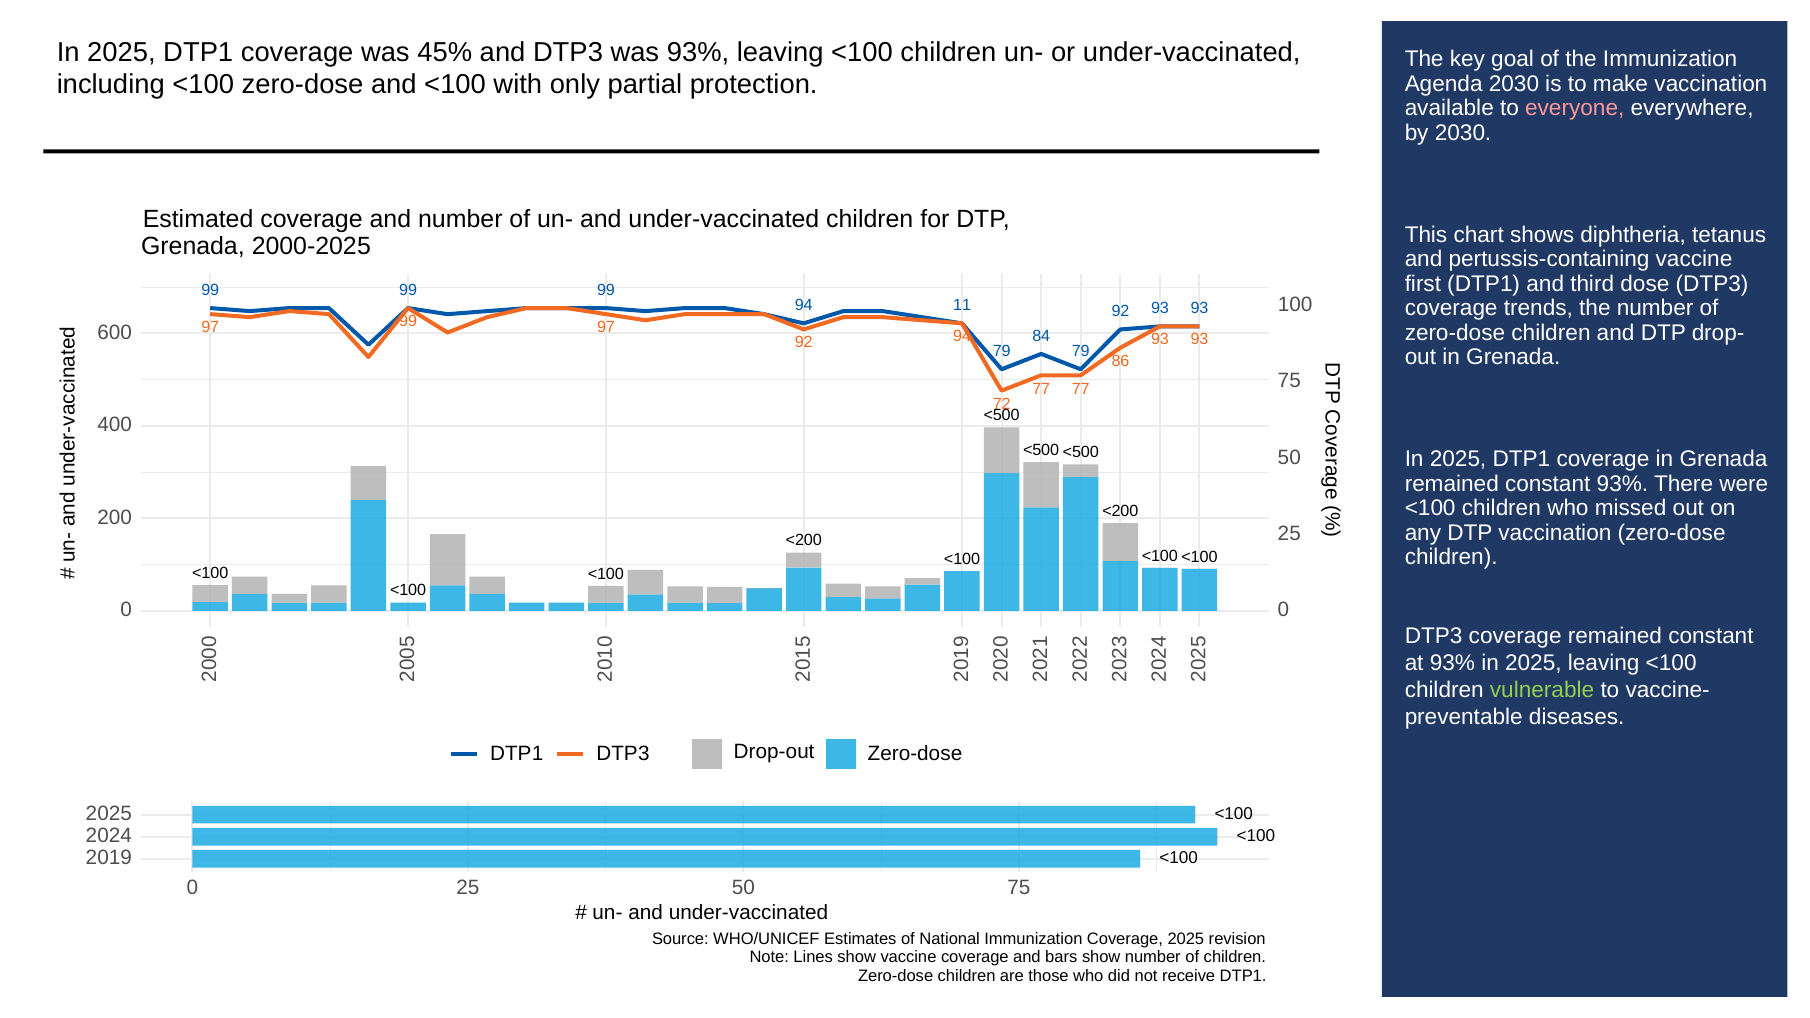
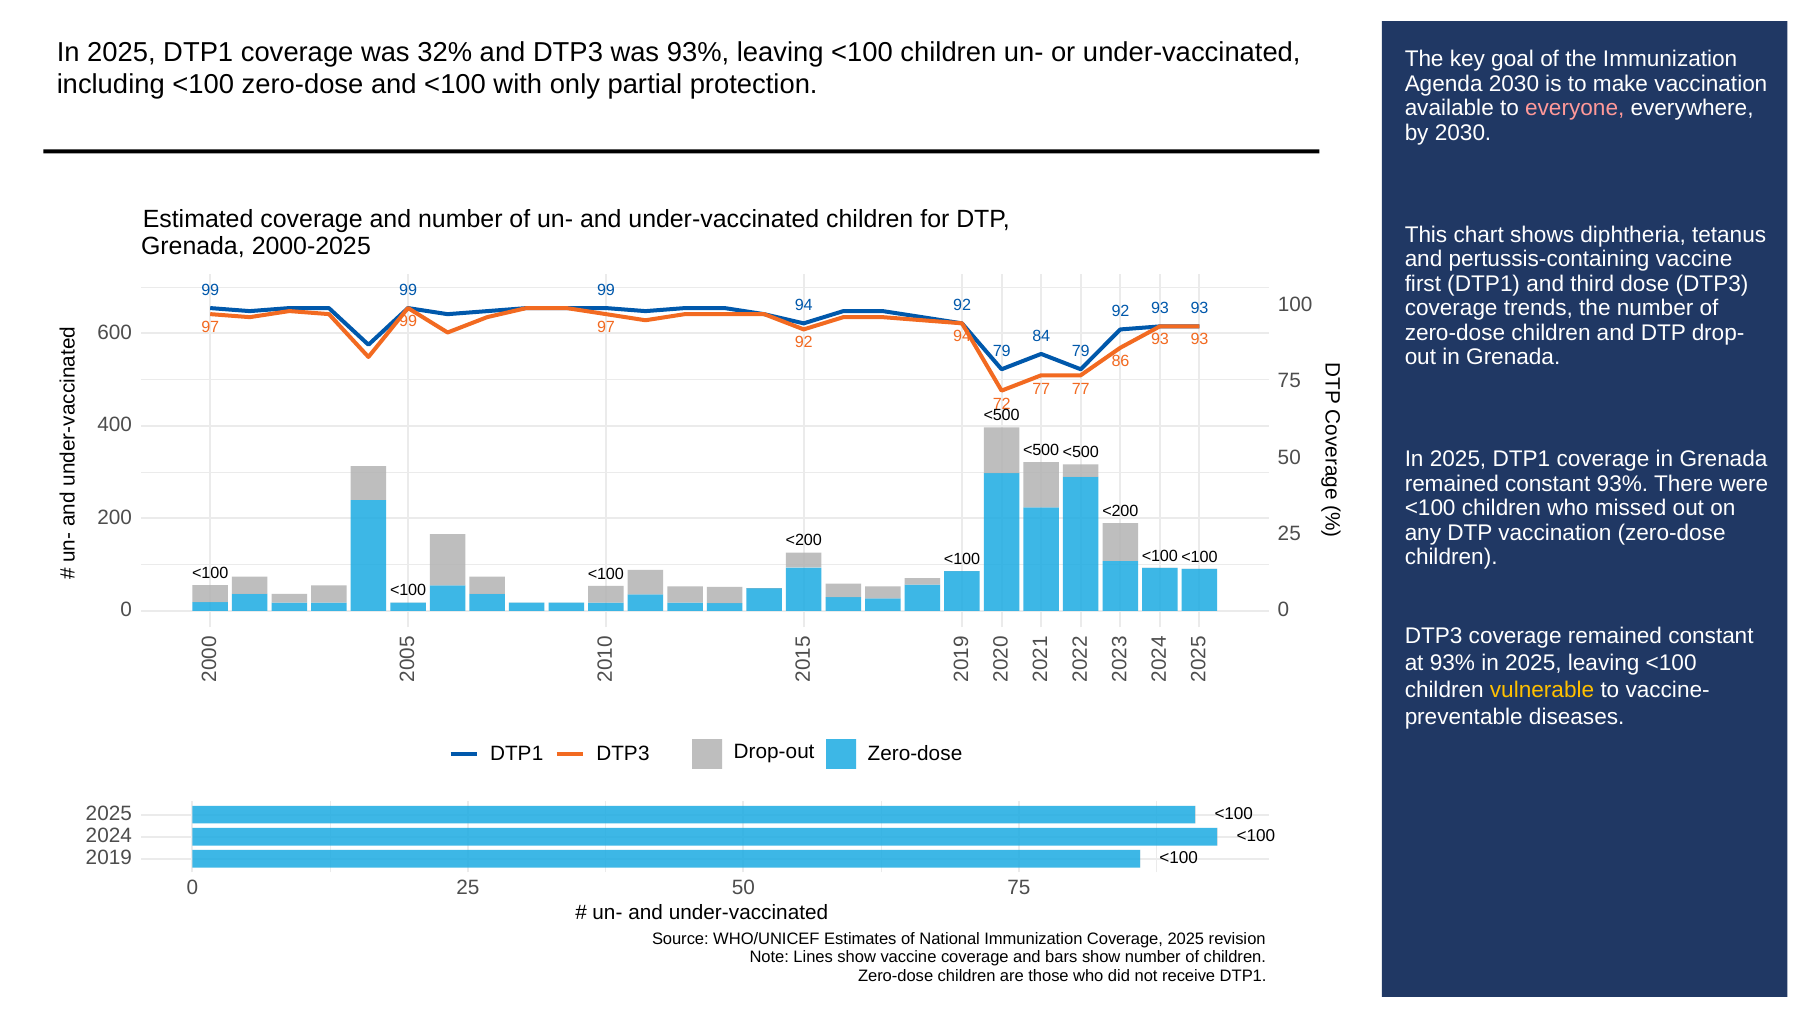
45%: 45% -> 32% (445, 52)
94 11: 11 -> 92 (962, 305)
vulnerable colour: light green -> yellow (1542, 690)
